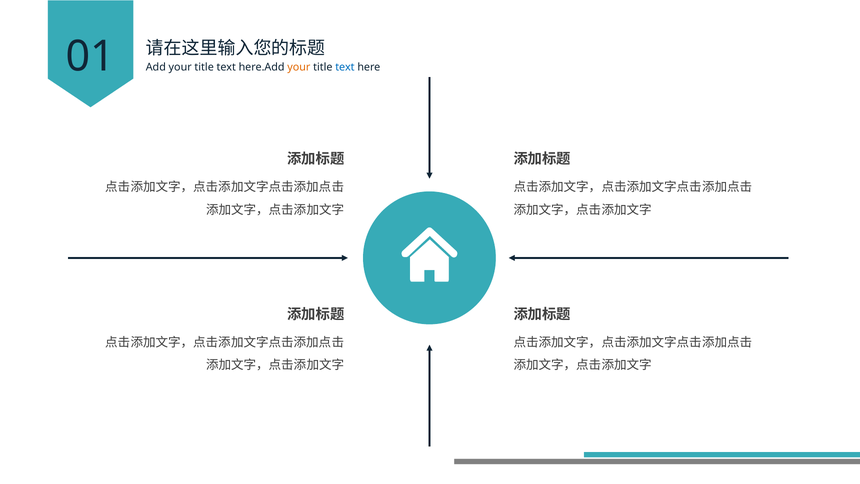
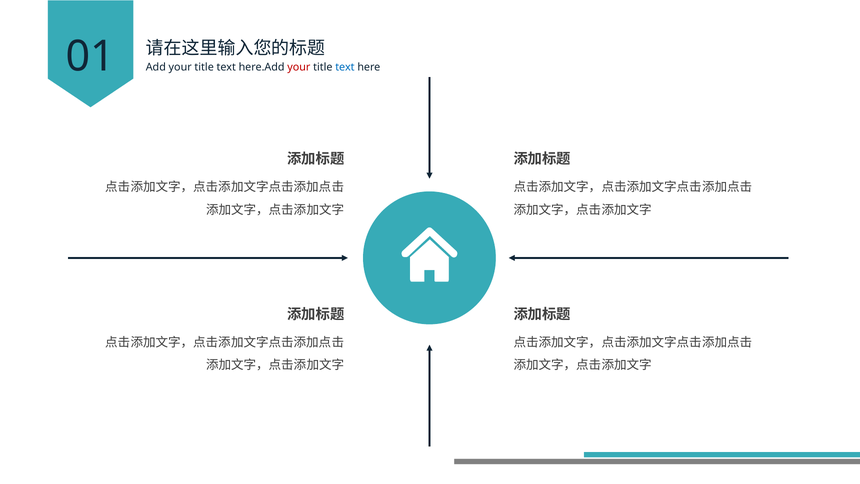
your colour: orange -> red (299, 67)
